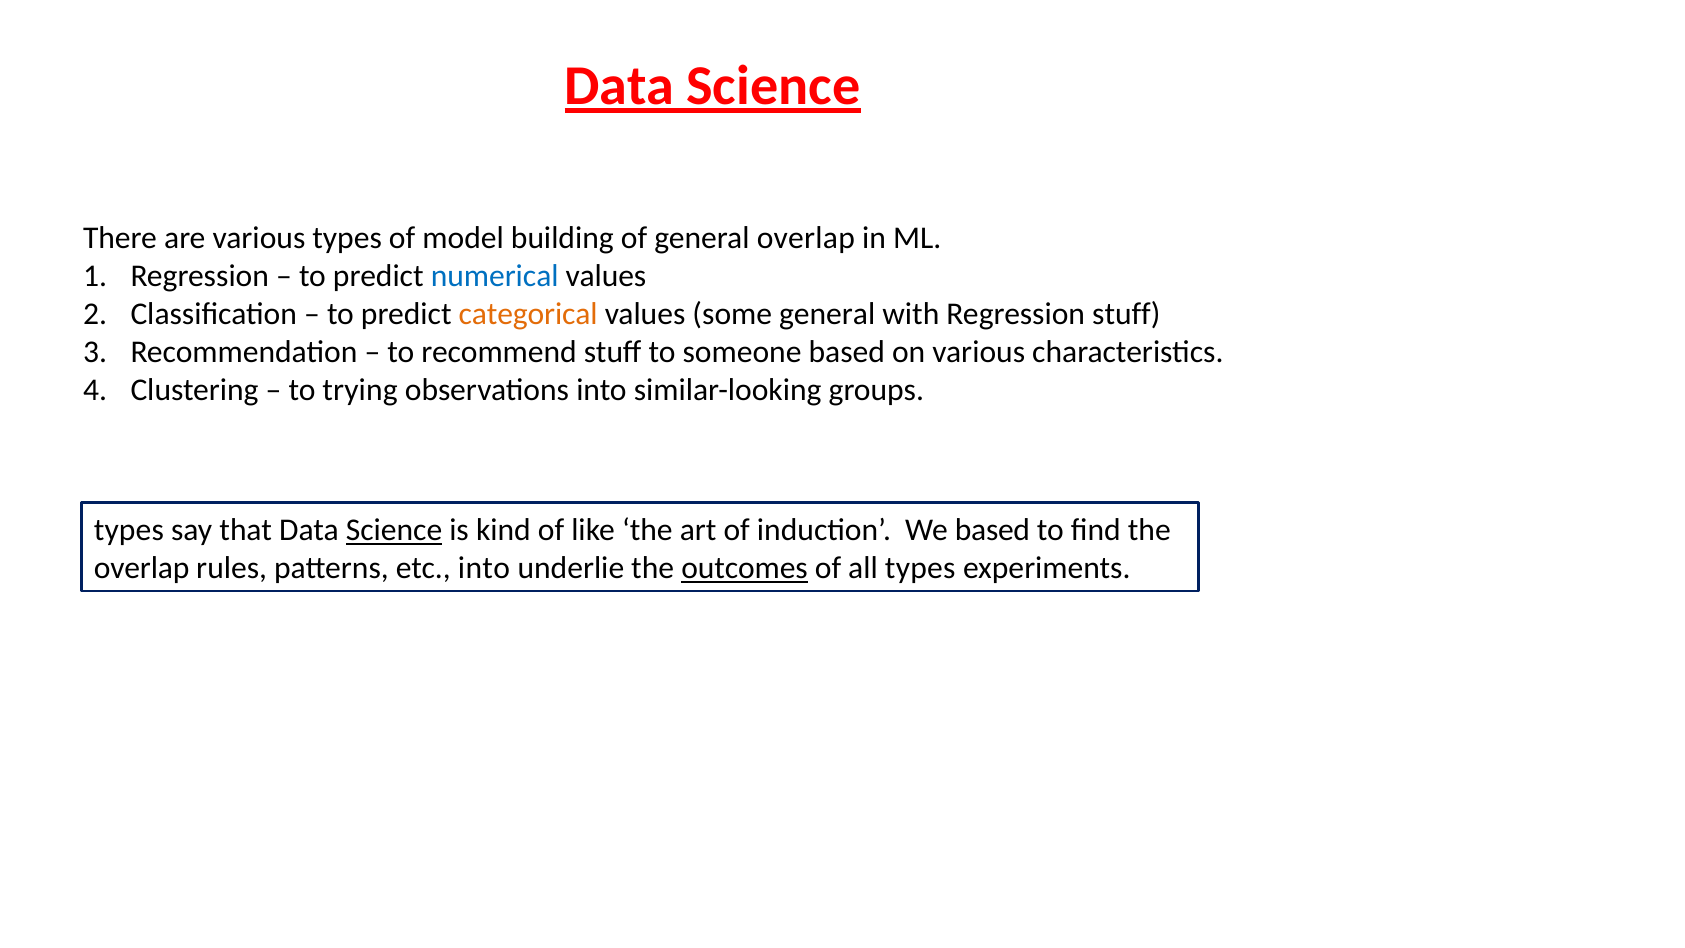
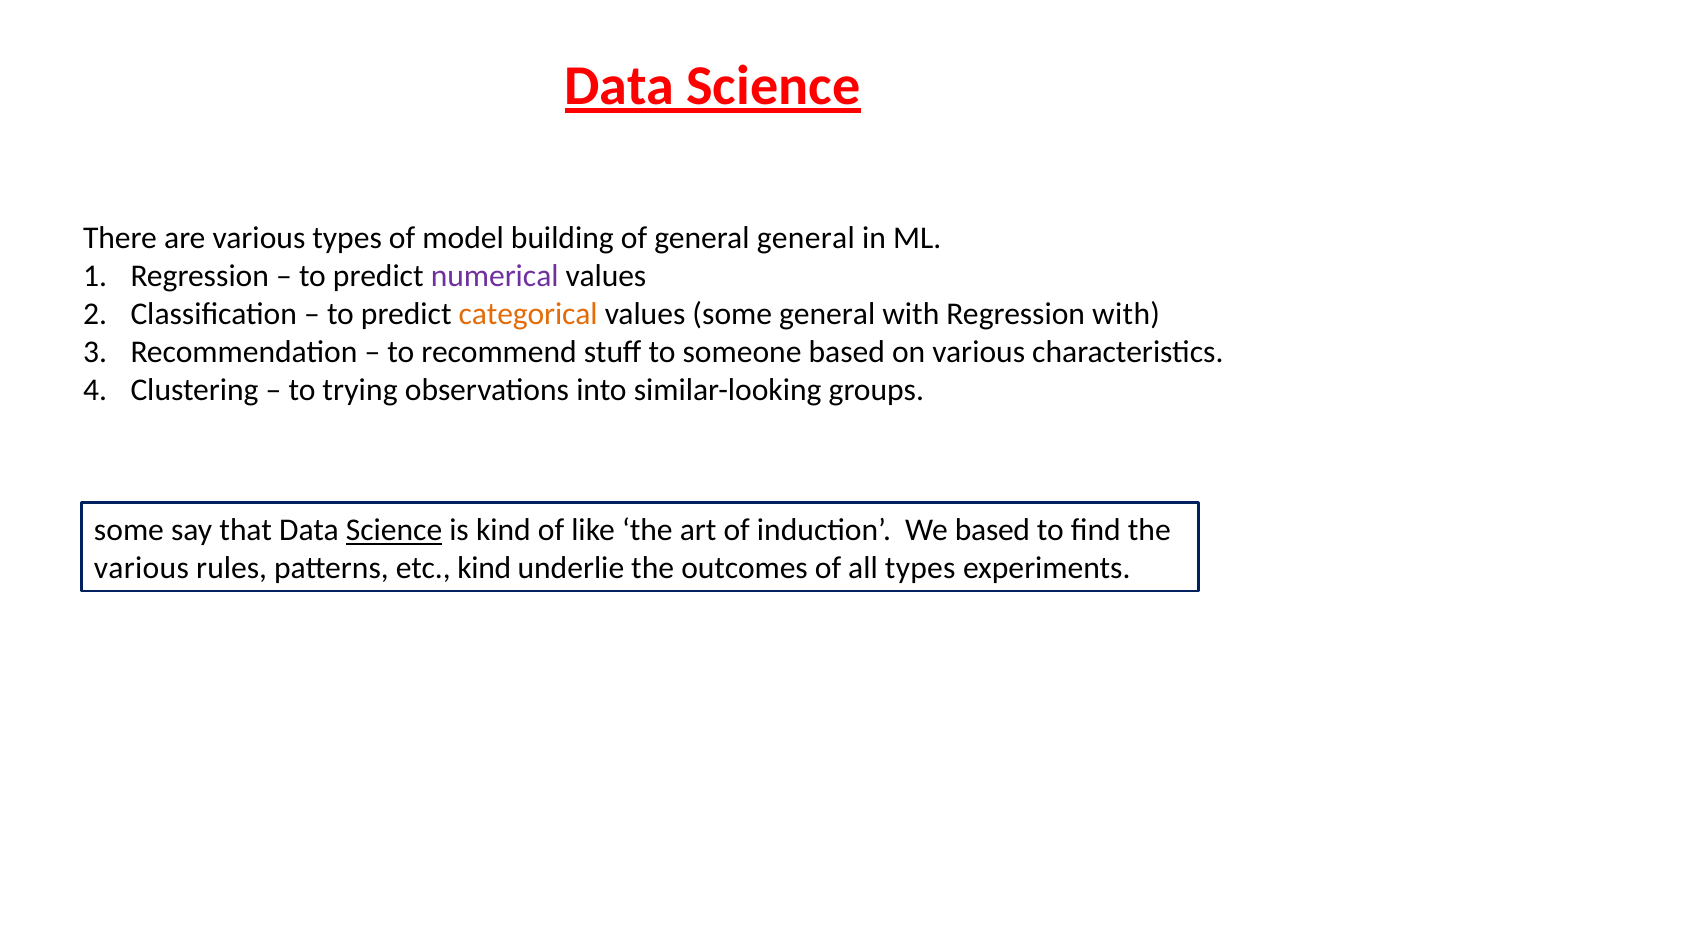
general overlap: overlap -> general (806, 238)
numerical colour: blue -> purple (495, 276)
Regression stuff: stuff -> with (1126, 314)
types: types -> some (129, 530)
overlap: overlap -> various (141, 568)
etc into: into -> kind (484, 568)
outcomes underline: present -> none (745, 568)
